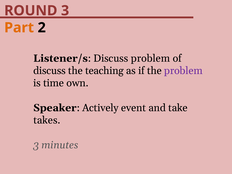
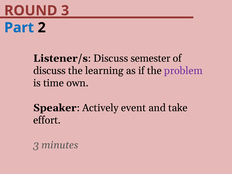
Part colour: orange -> blue (19, 28)
Discuss problem: problem -> semester (151, 58)
teaching: teaching -> learning (104, 71)
takes: takes -> effort (47, 120)
